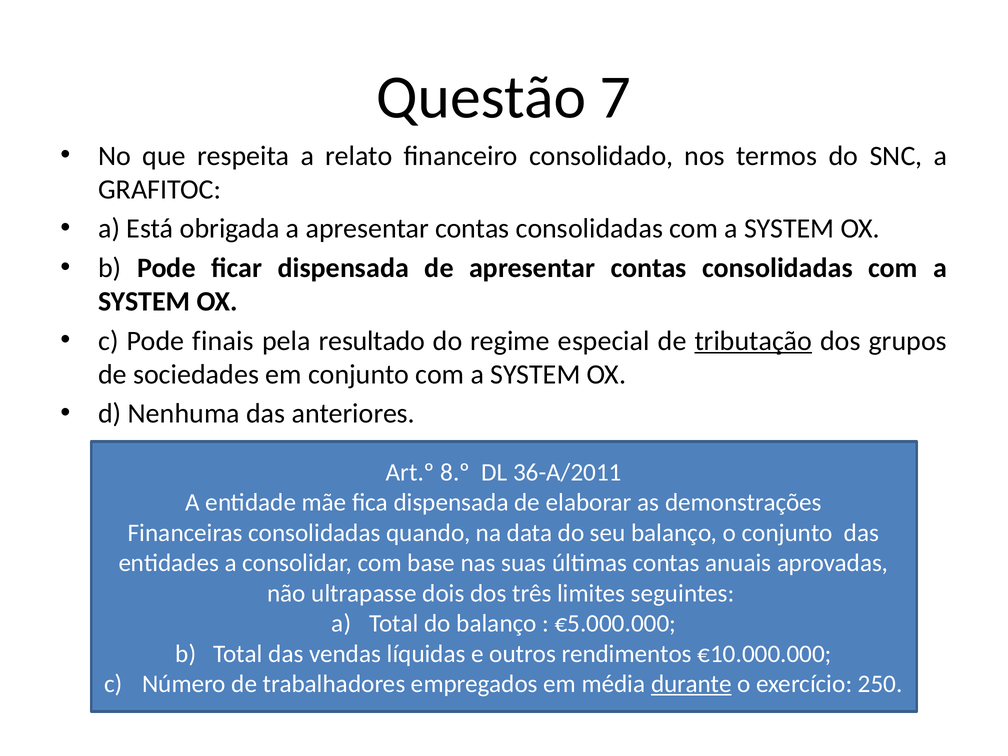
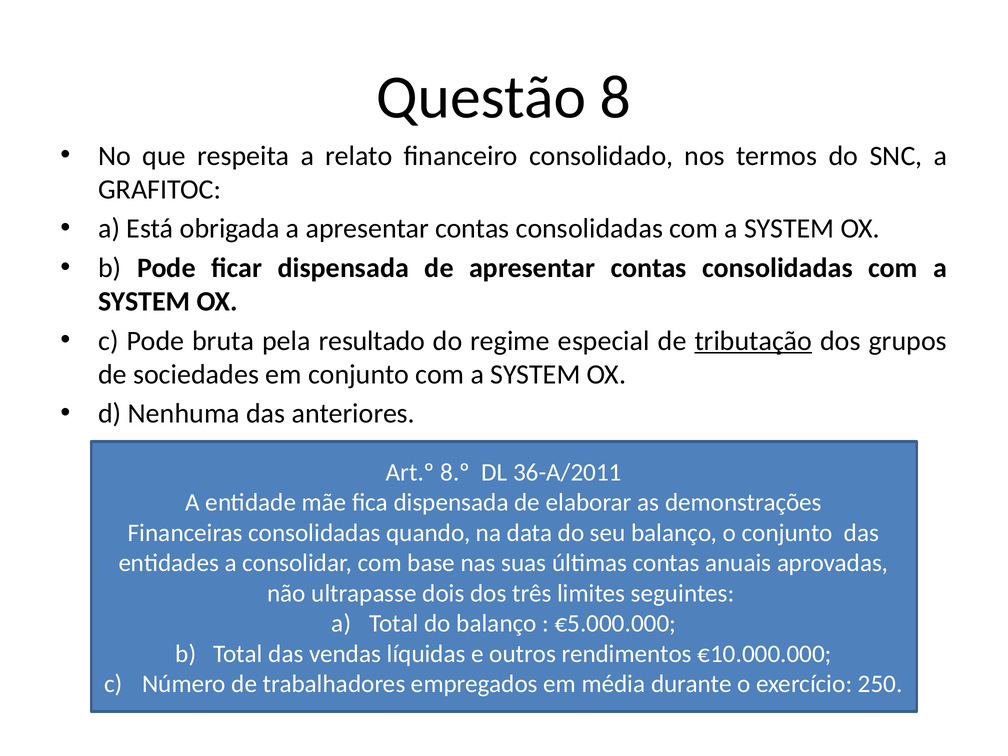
7: 7 -> 8 (616, 98)
finais: finais -> bruta (223, 341)
durante underline: present -> none (691, 684)
